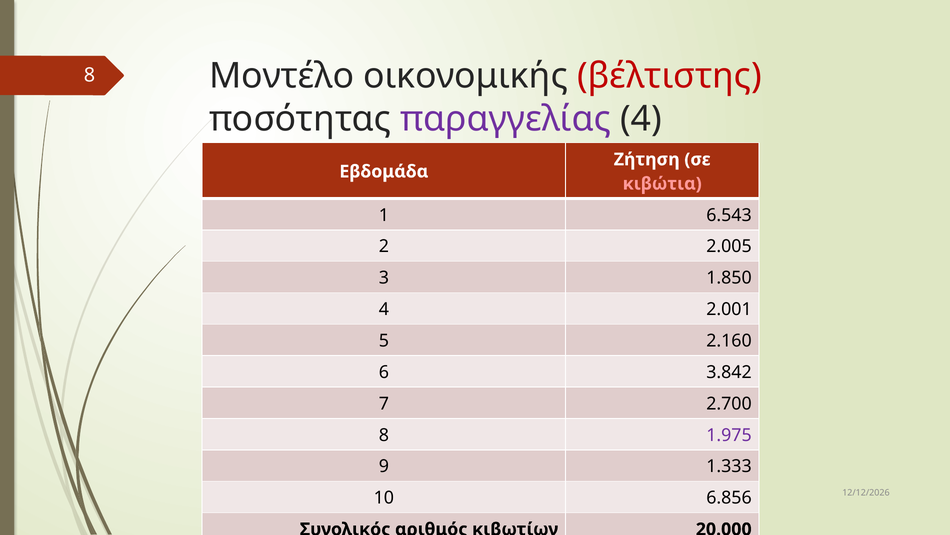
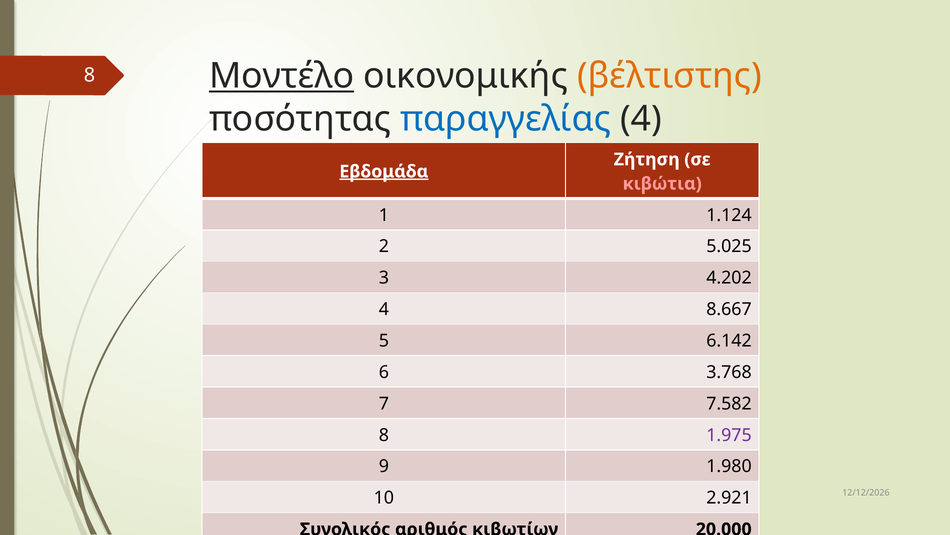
Μοντέλο underline: none -> present (282, 76)
βέλτιστης colour: red -> orange (670, 76)
παραγγελίας colour: purple -> blue (506, 119)
Εβδομάδα underline: none -> present (384, 171)
6.543: 6.543 -> 1.124 (729, 215)
2.005: 2.005 -> 5.025 (729, 246)
1.850: 1.850 -> 4.202 (729, 278)
2.001: 2.001 -> 8.667 (729, 309)
2.160: 2.160 -> 6.142 (729, 340)
3.842: 3.842 -> 3.768 (729, 372)
2.700: 2.700 -> 7.582 (729, 403)
1.333: 1.333 -> 1.980 (729, 466)
6.856: 6.856 -> 2.921 (729, 497)
